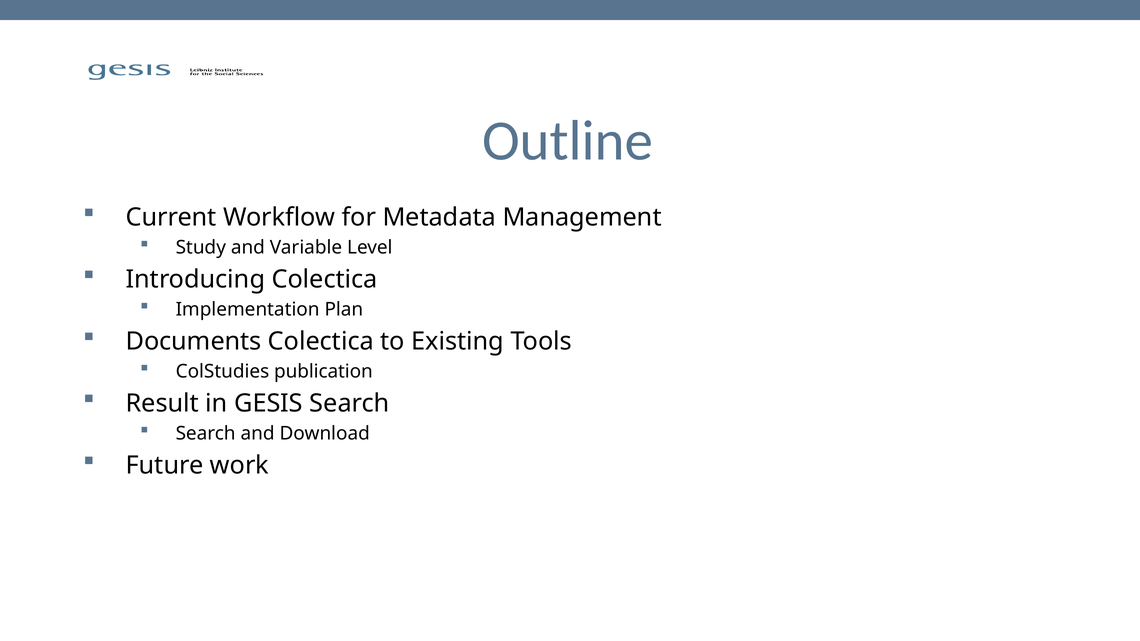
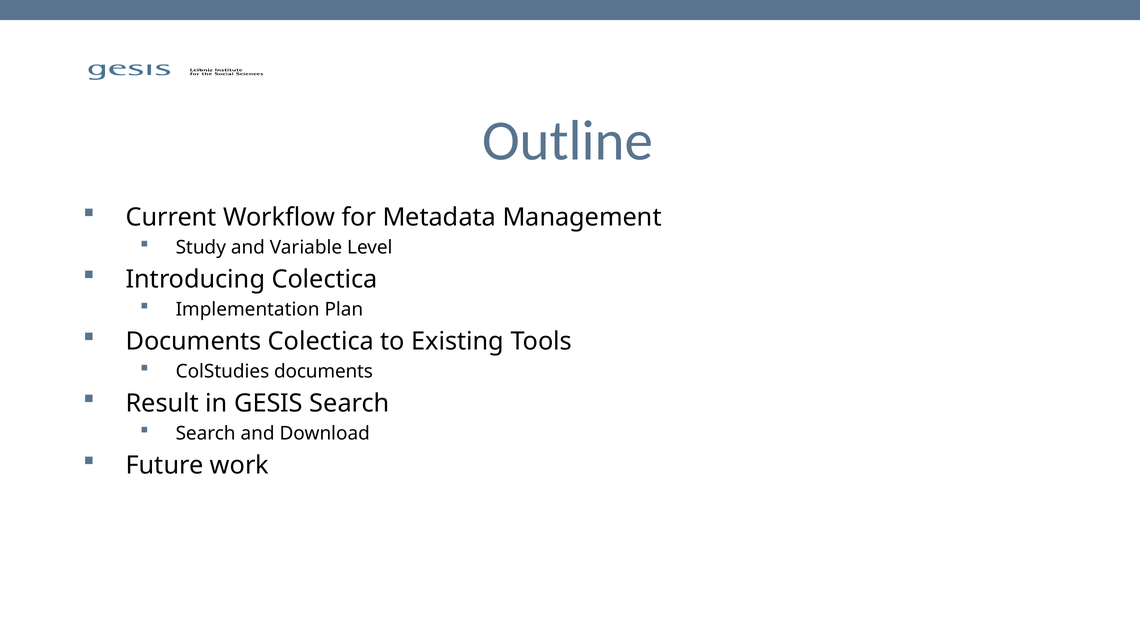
ColStudies publication: publication -> documents (323, 372)
